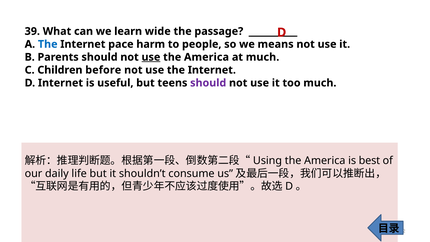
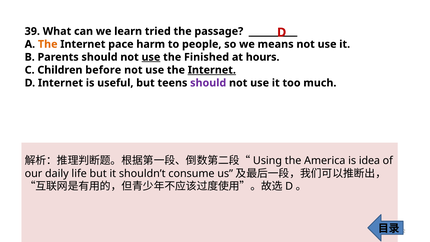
wide: wide -> tried (158, 31)
The colour: blue -> orange (48, 44)
America: America -> Finished (207, 57)
at much: much -> hours (263, 57)
Internet underline: none -> present (212, 70)
best: best -> idea (369, 161)
